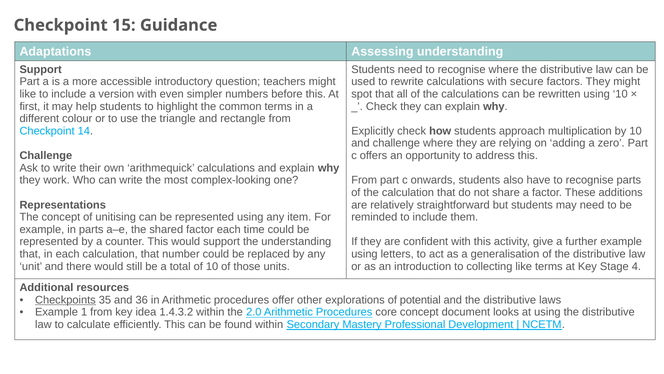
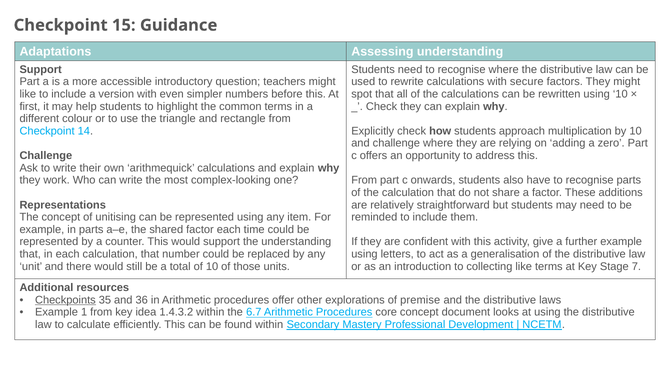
4: 4 -> 7 (636, 266)
potential: potential -> premise (420, 300)
2.0: 2.0 -> 6.7 (254, 312)
